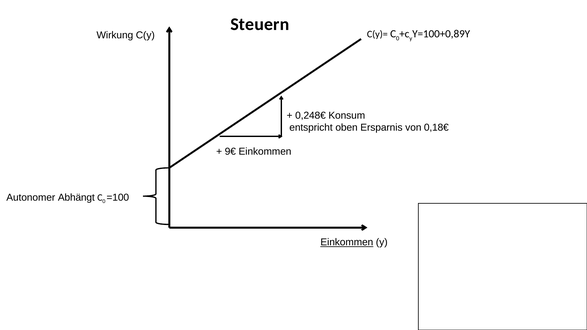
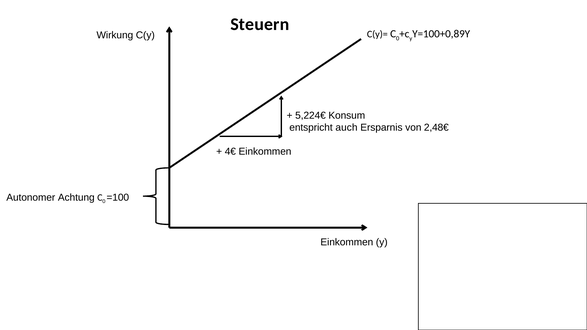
0,248€: 0,248€ -> 5,224€ (310, 116)
oben: oben -> auch (346, 128)
0,18€: 0,18€ -> 2,48€ (436, 128)
9€: 9€ -> 4€ (230, 152)
Abhängt: Abhängt -> Achtung (76, 198)
Einkommen underline: present -> none (347, 242)
